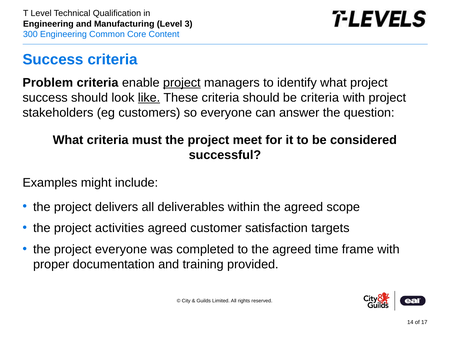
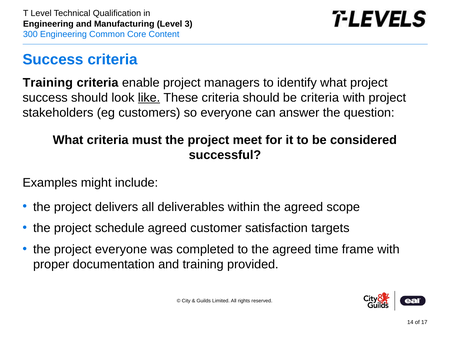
Problem: Problem -> Training (48, 83)
project underline: present -> none (182, 83)
activities: activities -> schedule (120, 228)
